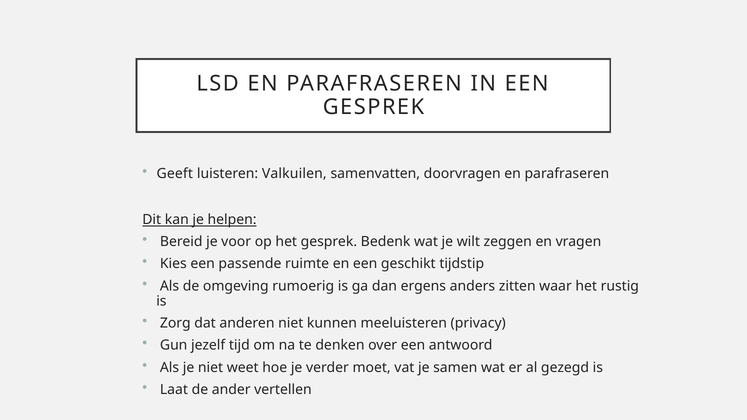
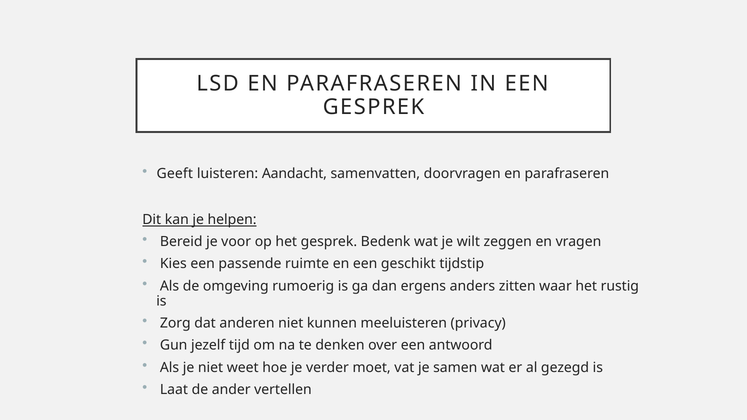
Valkuilen: Valkuilen -> Aandacht (294, 174)
